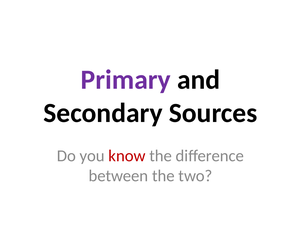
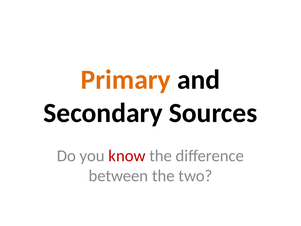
Primary colour: purple -> orange (126, 80)
